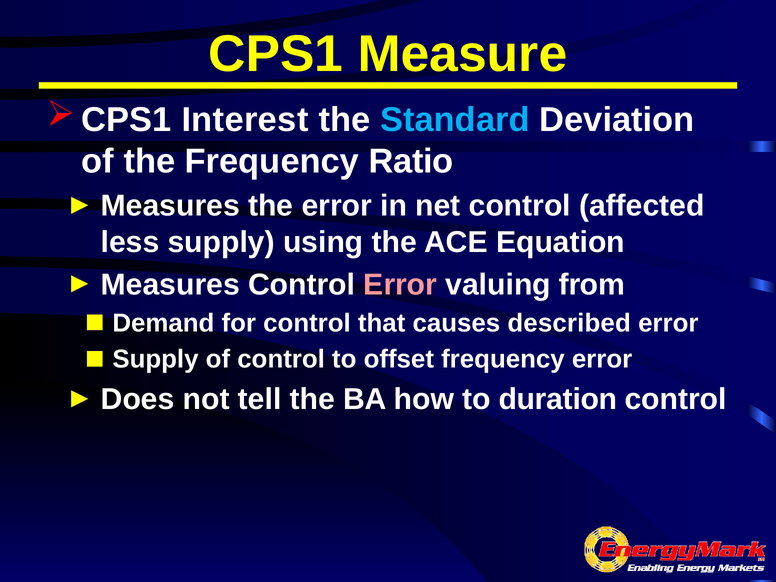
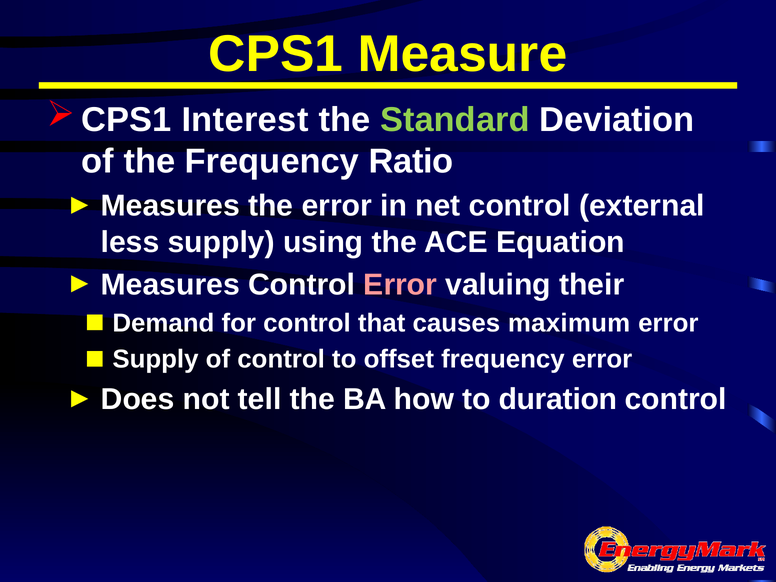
Standard colour: light blue -> light green (455, 120)
affected: affected -> external (642, 206)
from: from -> their (592, 285)
described: described -> maximum (569, 323)
